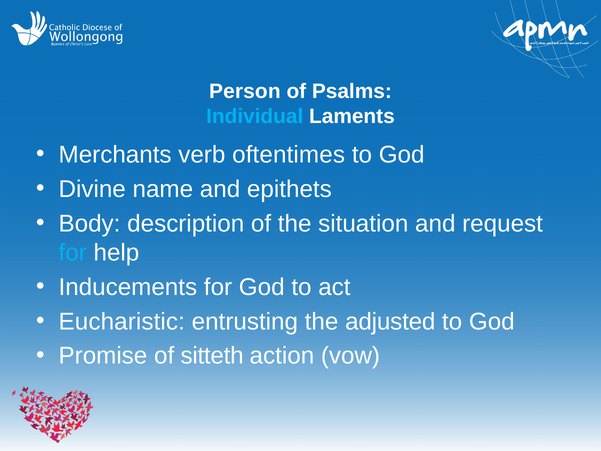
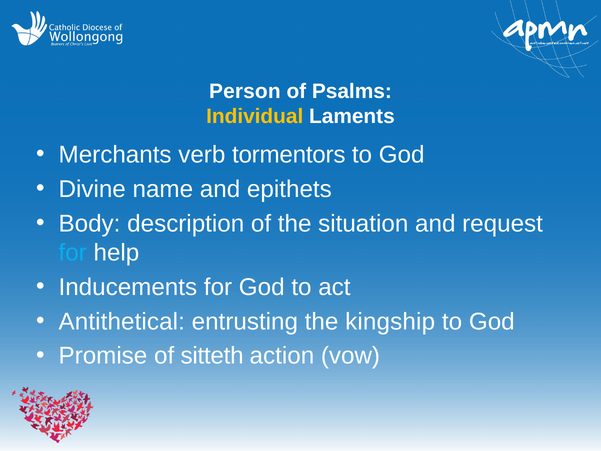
Individual colour: light blue -> yellow (255, 116)
oftentimes: oftentimes -> tormentors (289, 155)
Eucharistic: Eucharistic -> Antithetical (122, 321)
adjusted: adjusted -> kingship (390, 321)
